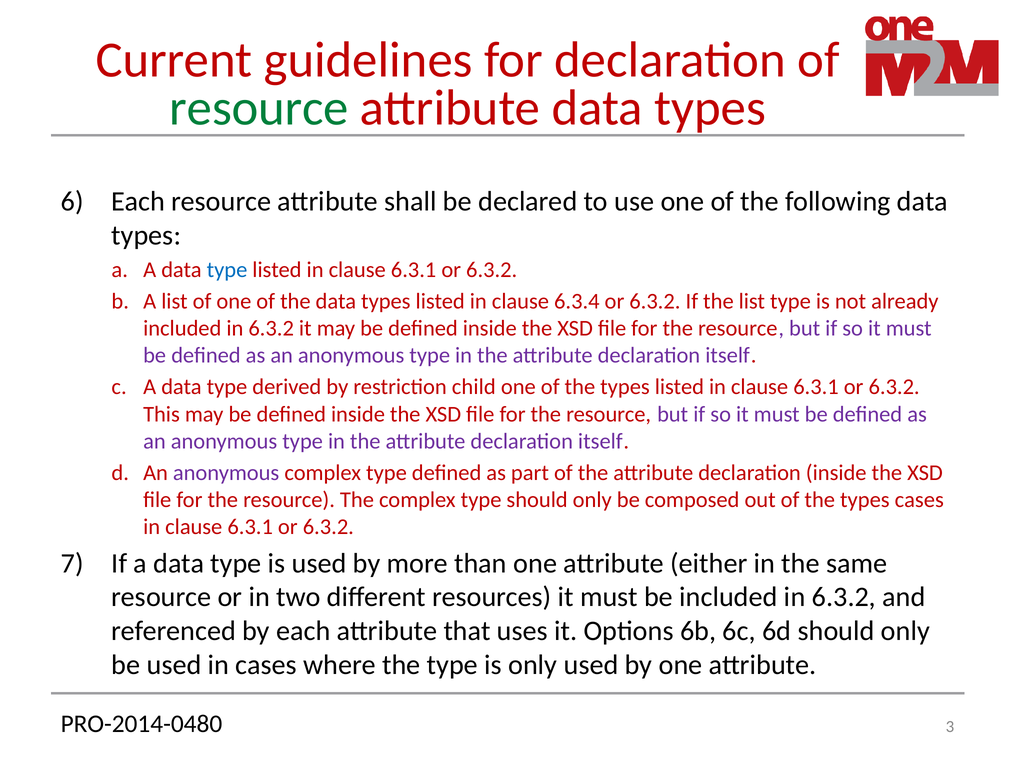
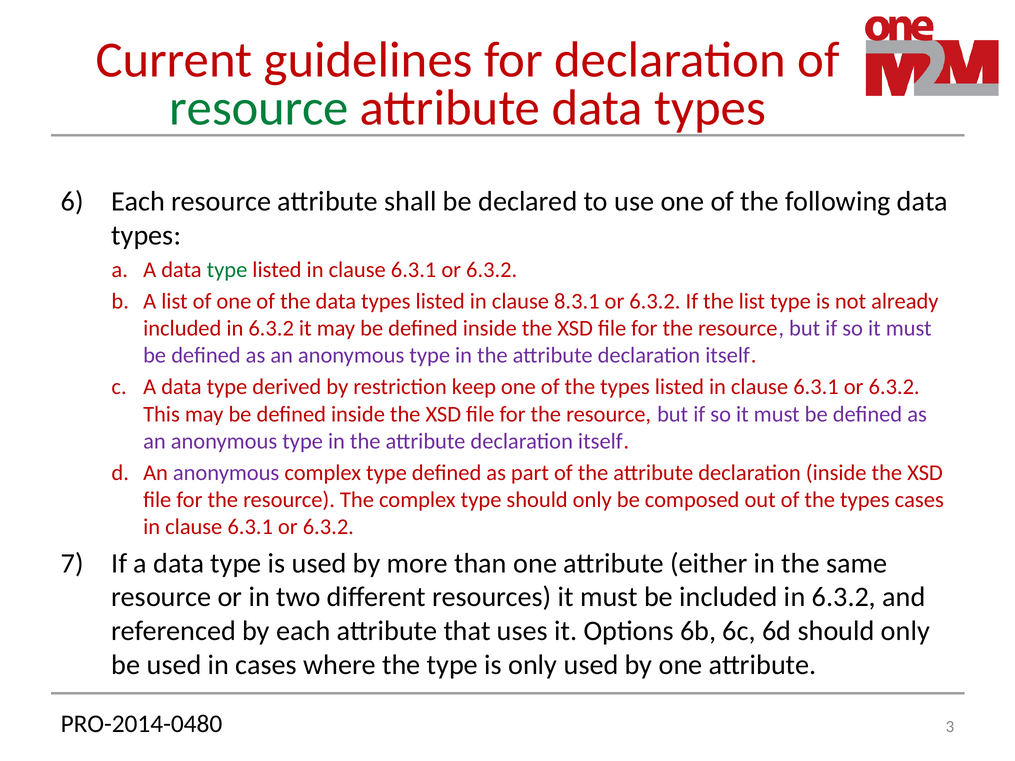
type colour: blue -> green (227, 270)
6.3.4: 6.3.4 -> 8.3.1 (577, 301)
child: child -> keep (474, 387)
